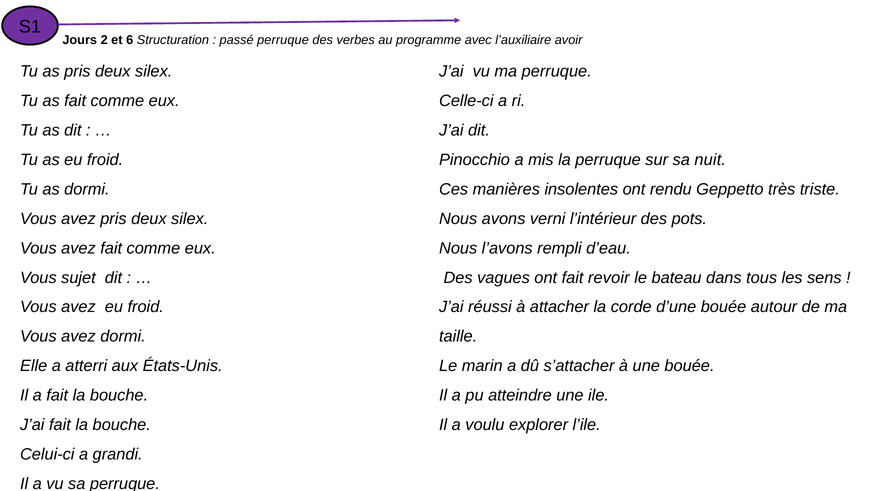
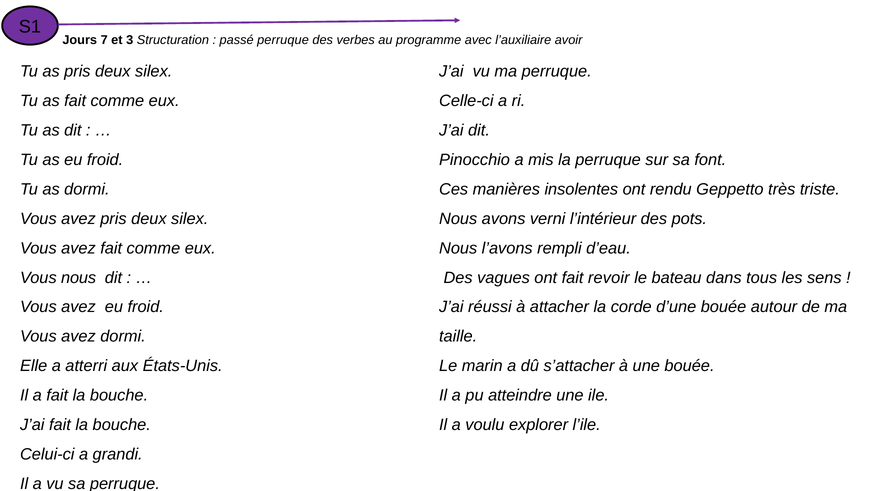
2: 2 -> 7 (104, 40)
6: 6 -> 3 (130, 40)
nuit: nuit -> font (710, 160)
Vous sujet: sujet -> nous (79, 278)
